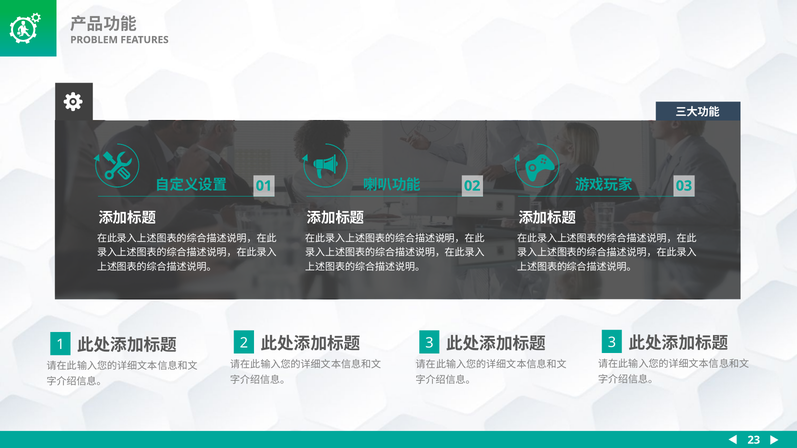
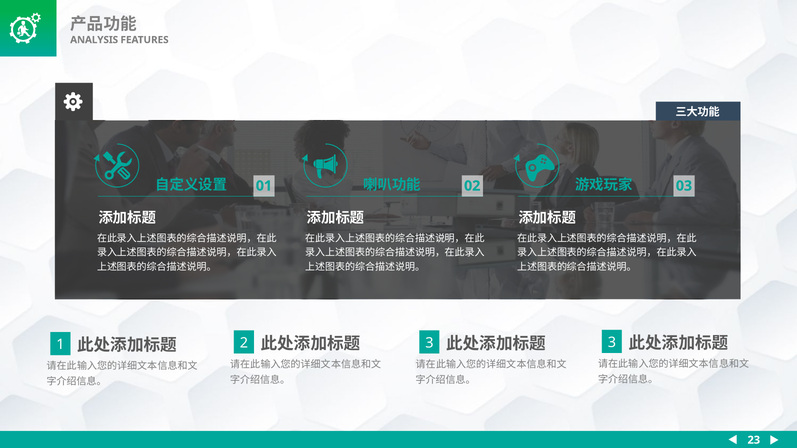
PROBLEM: PROBLEM -> ANALYSIS (94, 40)
